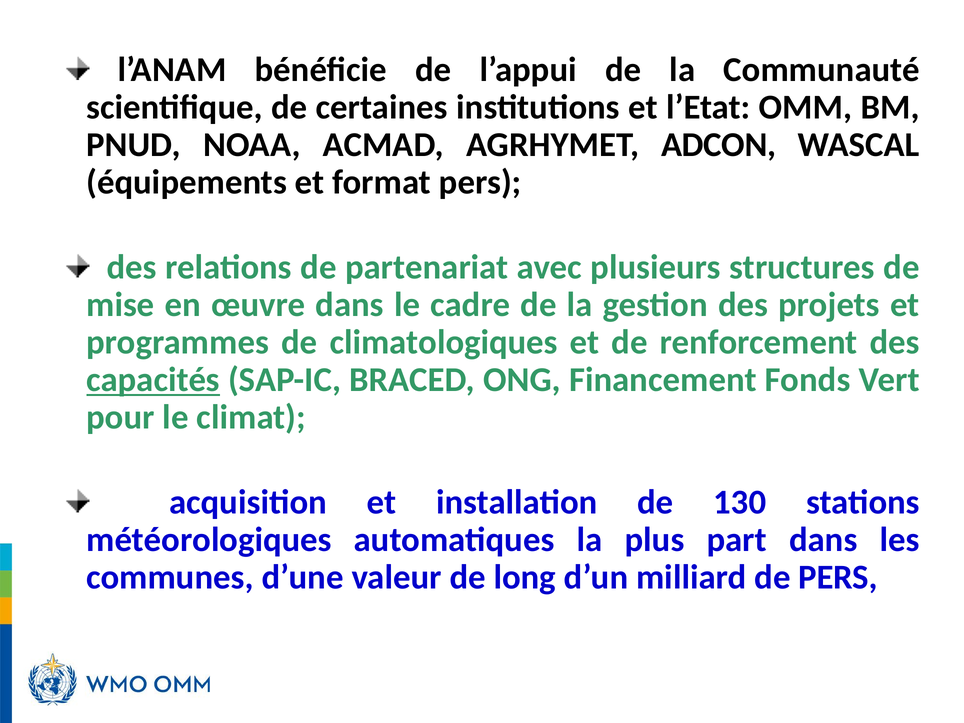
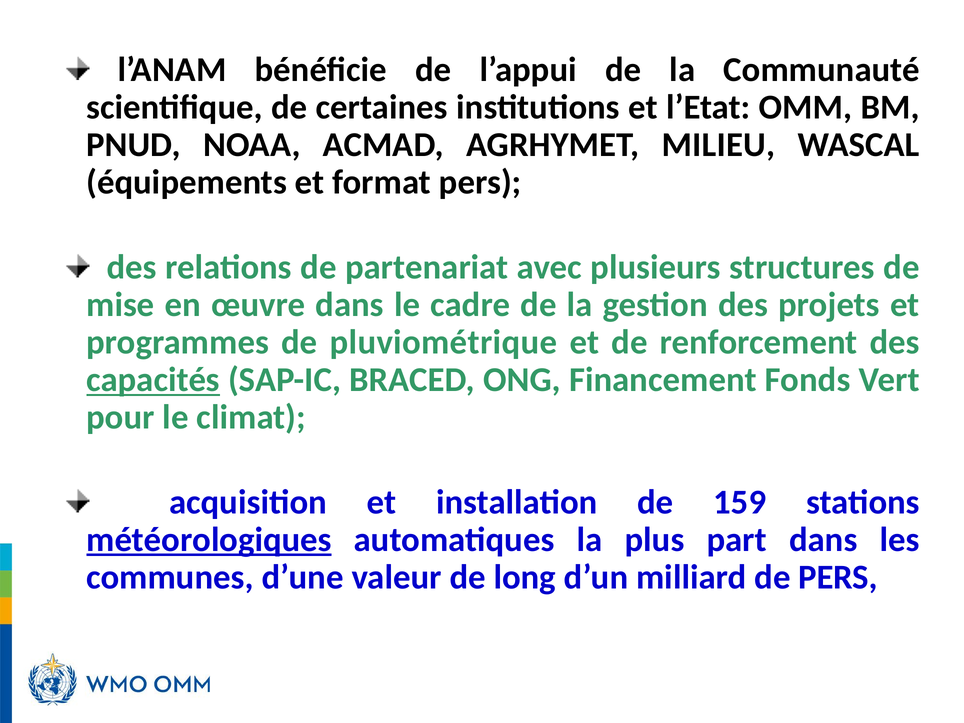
ADCON: ADCON -> MILIEU (718, 145)
climatologiques: climatologiques -> pluviométrique (443, 342)
130: 130 -> 159 (740, 502)
météorologiques underline: none -> present (209, 540)
